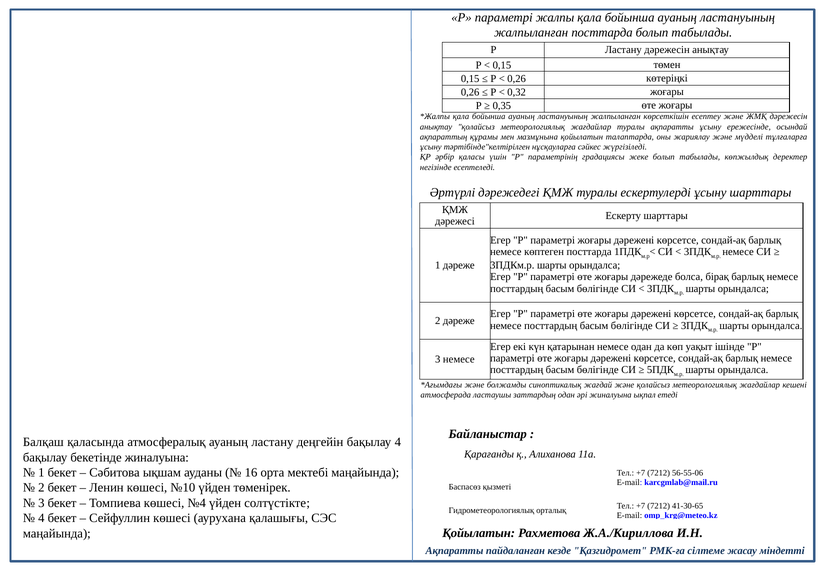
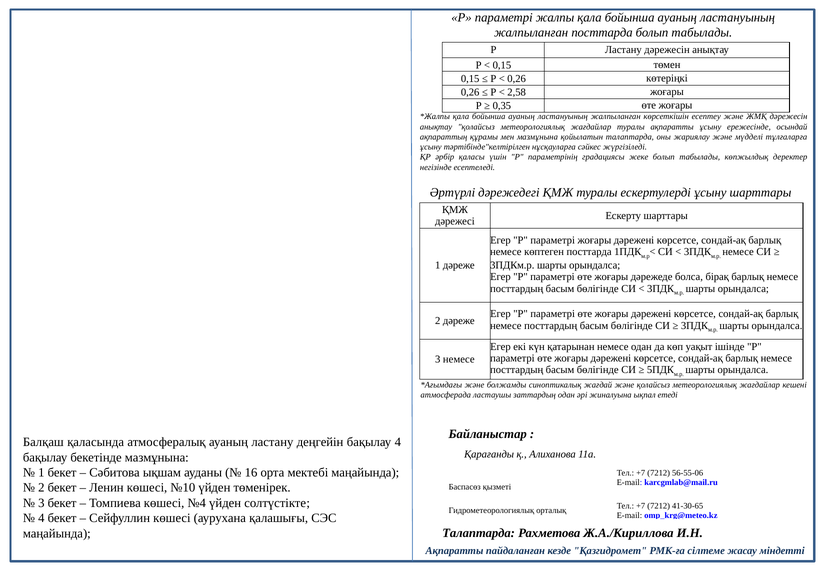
0,32: 0,32 -> 2,58 (517, 92)
бекетінде жиналуына: жиналуына -> мазмұнына (157, 457)
Қойылатын: Қойылатын -> Талаптарда (479, 533)
